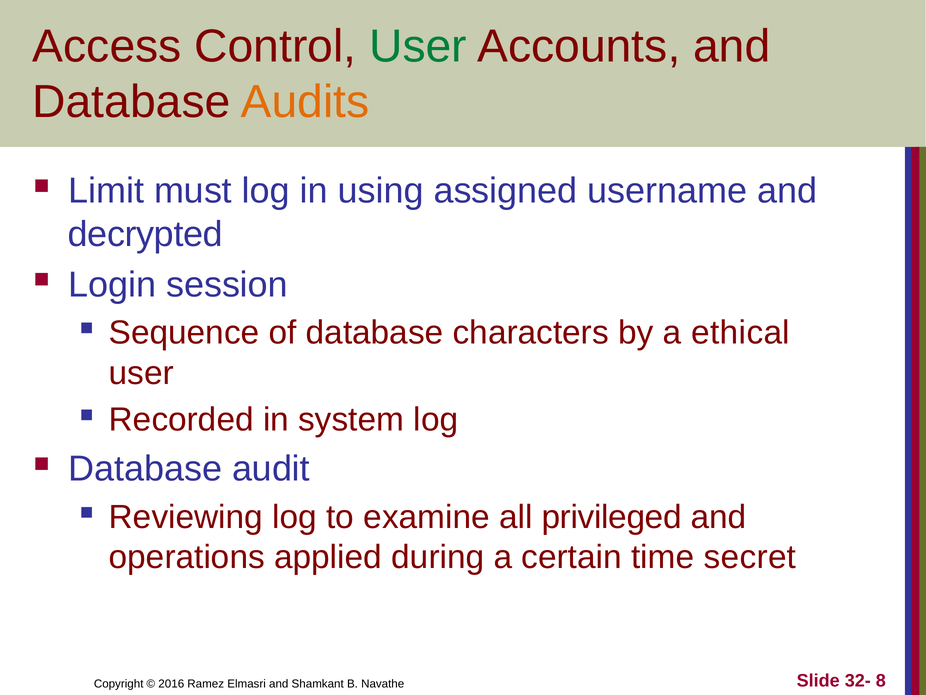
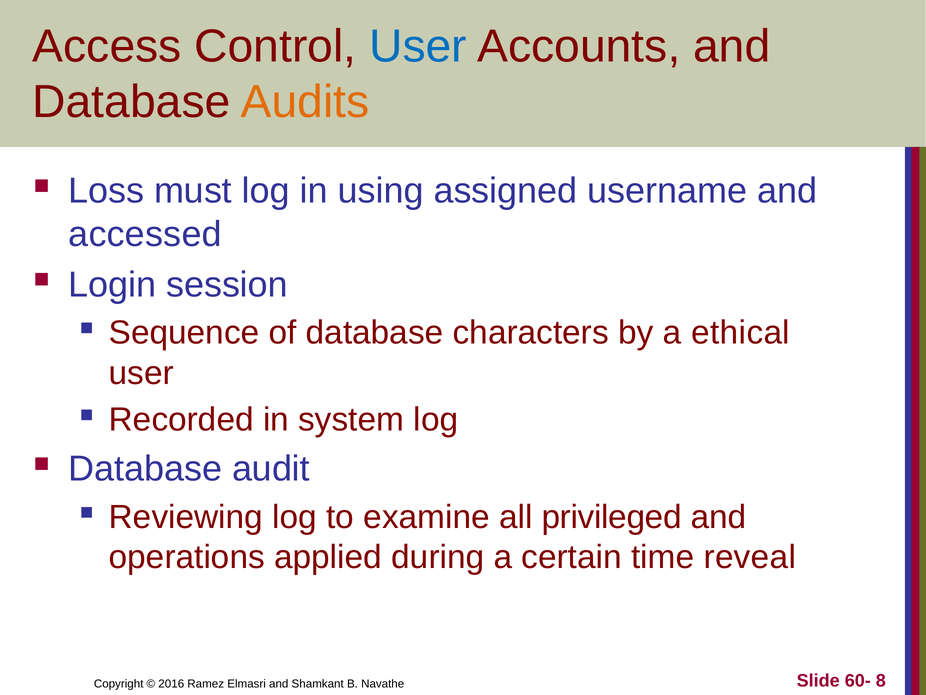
User colour: green -> blue (418, 46)
Limit: Limit -> Loss (106, 191)
decrypted: decrypted -> accessed (145, 234)
secret: secret -> reveal (750, 557)
32-: 32- -> 60- (858, 680)
